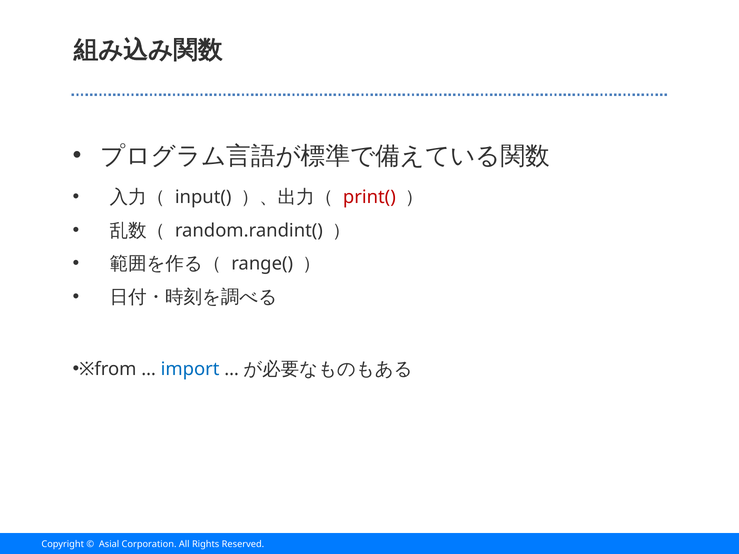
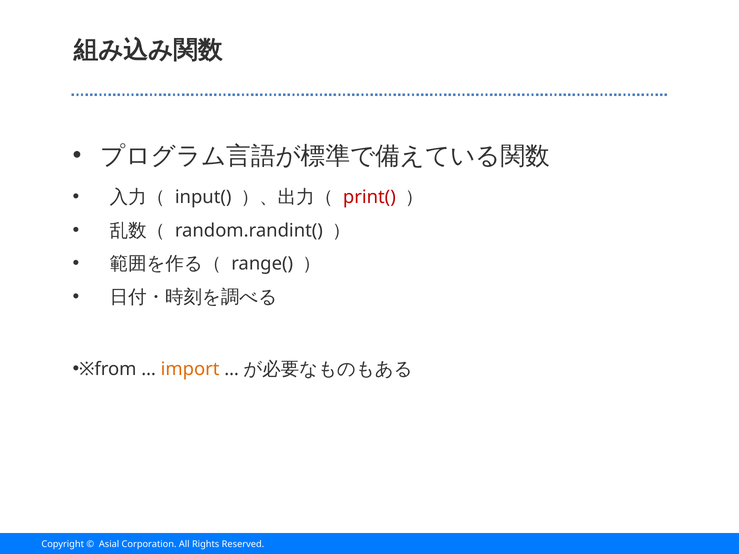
import colour: blue -> orange (190, 369)
